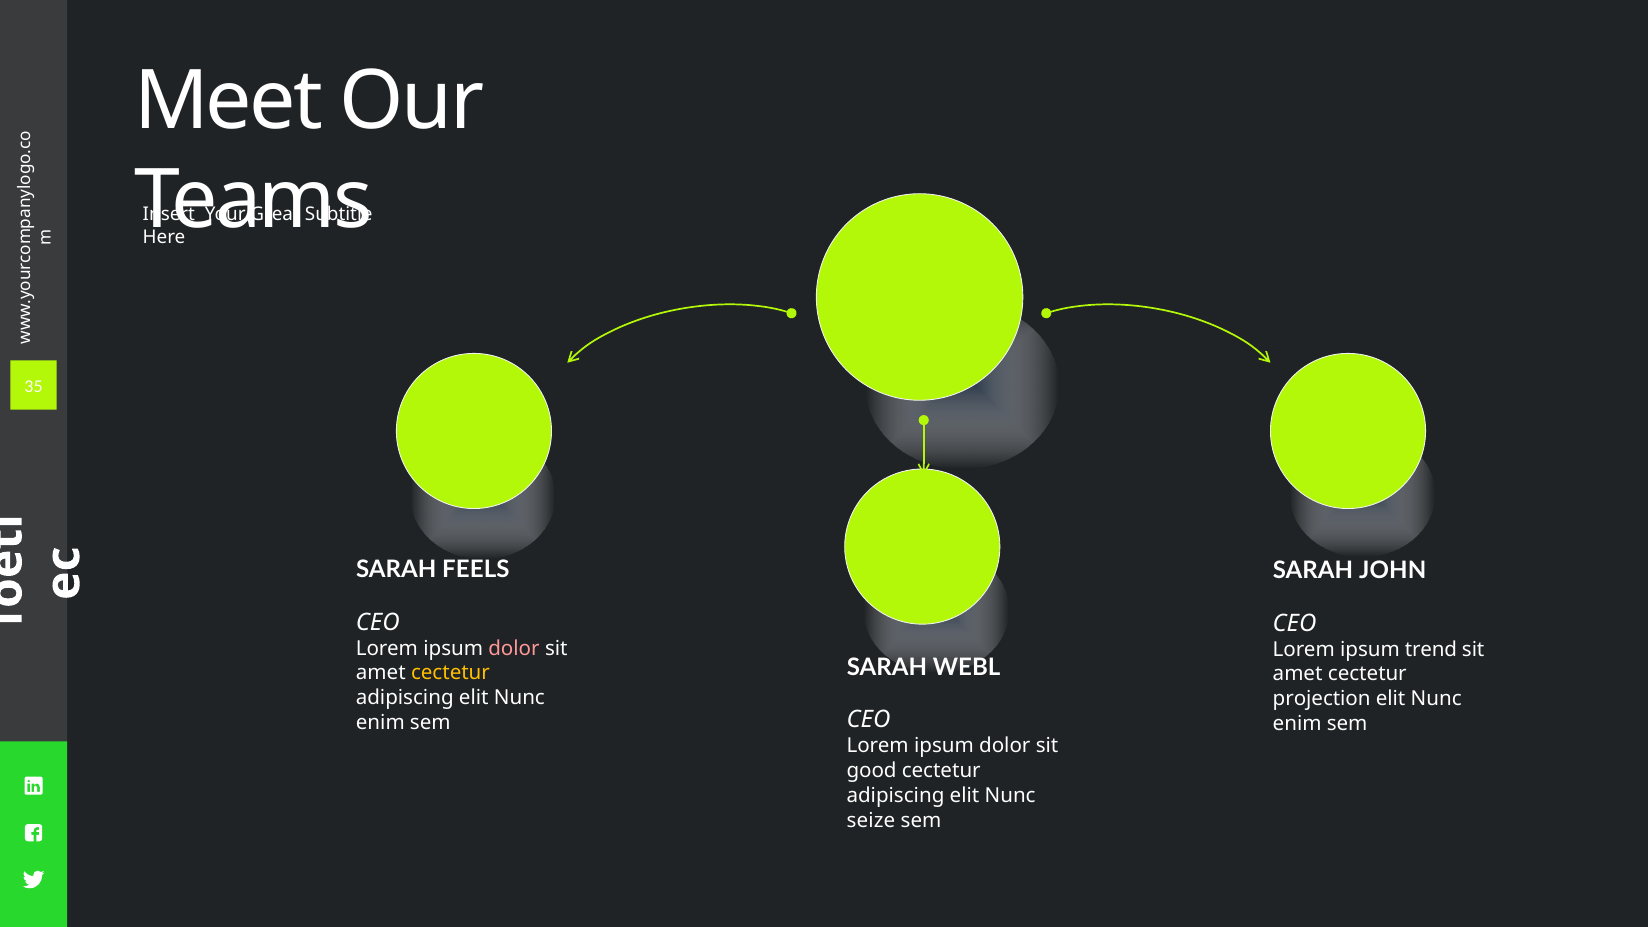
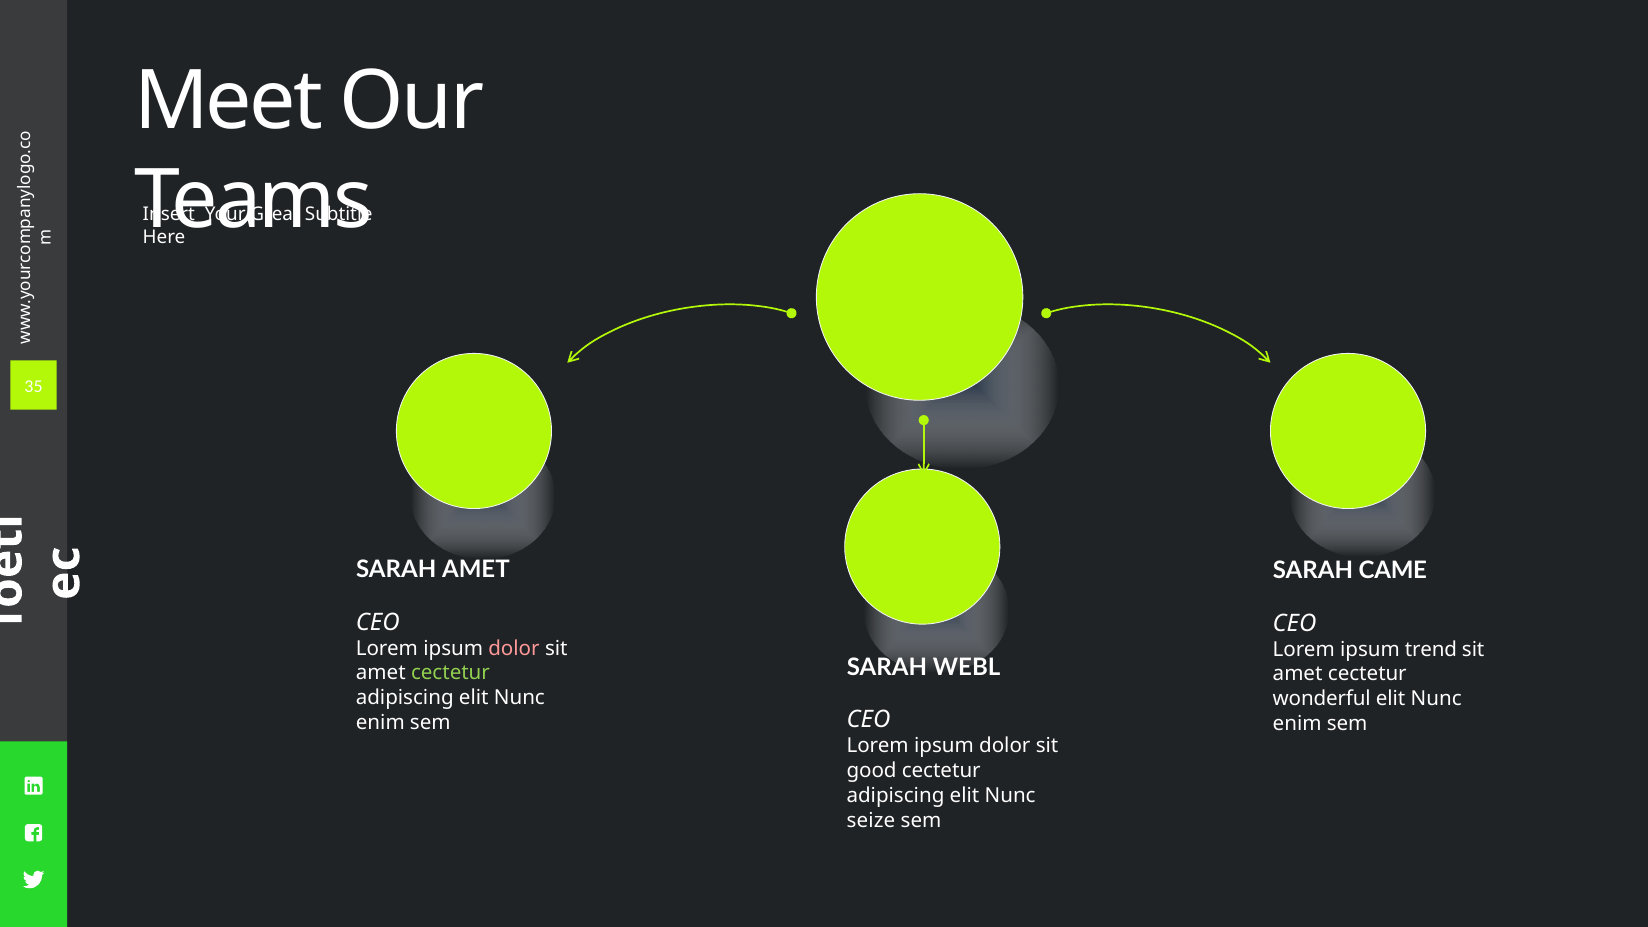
SARAH FEELS: FEELS -> AMET (476, 570)
JOHN: JOHN -> CAME (1393, 571)
cectetur colour: yellow -> light green (450, 673)
projection: projection -> wonderful (1322, 699)
